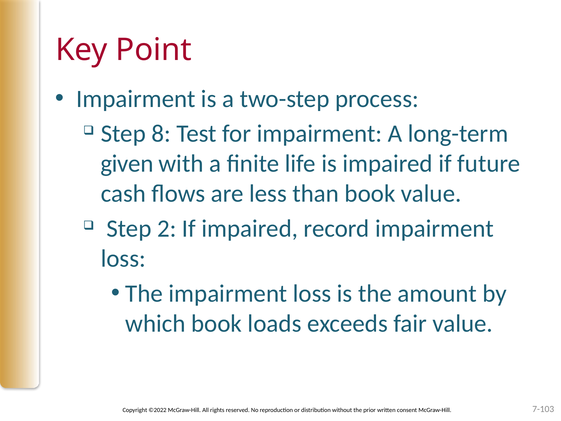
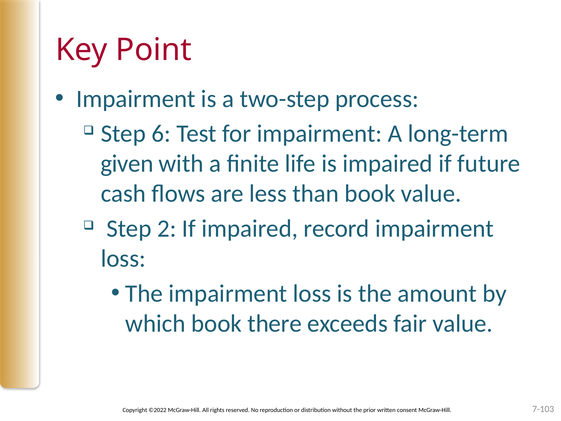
8: 8 -> 6 (161, 134)
loads: loads -> there (275, 323)
